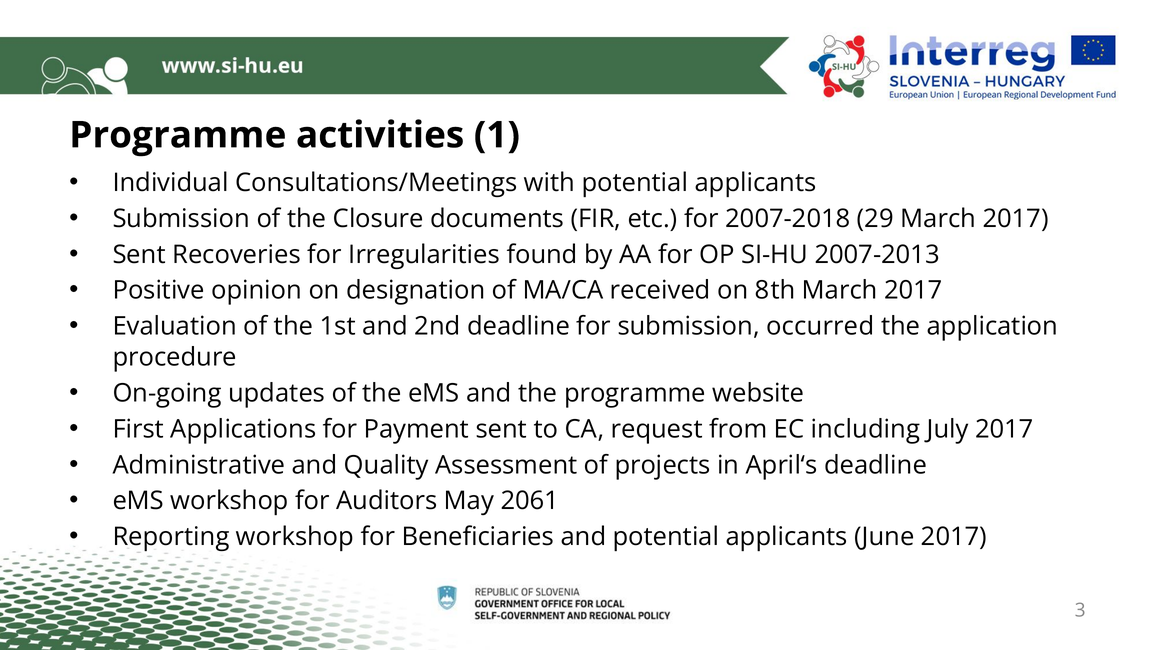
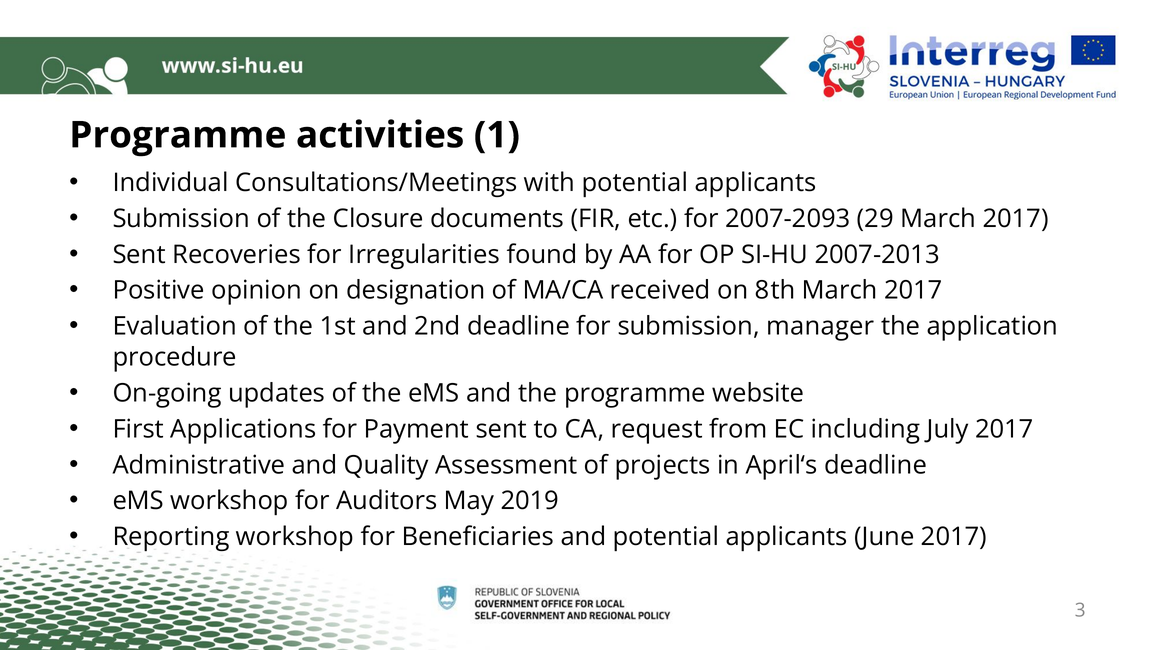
2007-2018: 2007-2018 -> 2007-2093 (788, 219)
occurred: occurred -> manager (820, 326)
2061: 2061 -> 2019 (530, 501)
